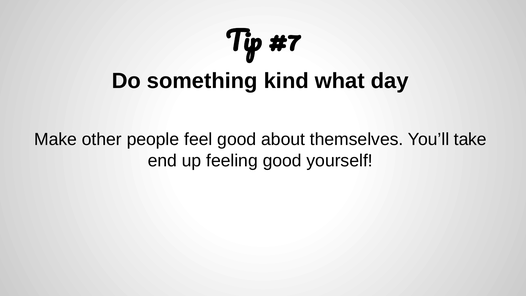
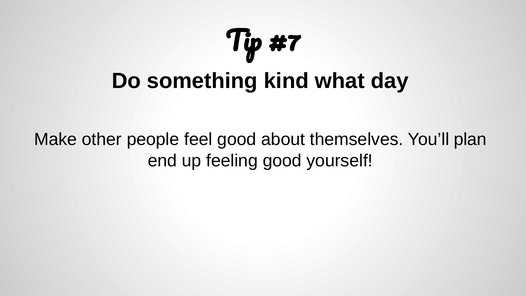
take: take -> plan (470, 139)
